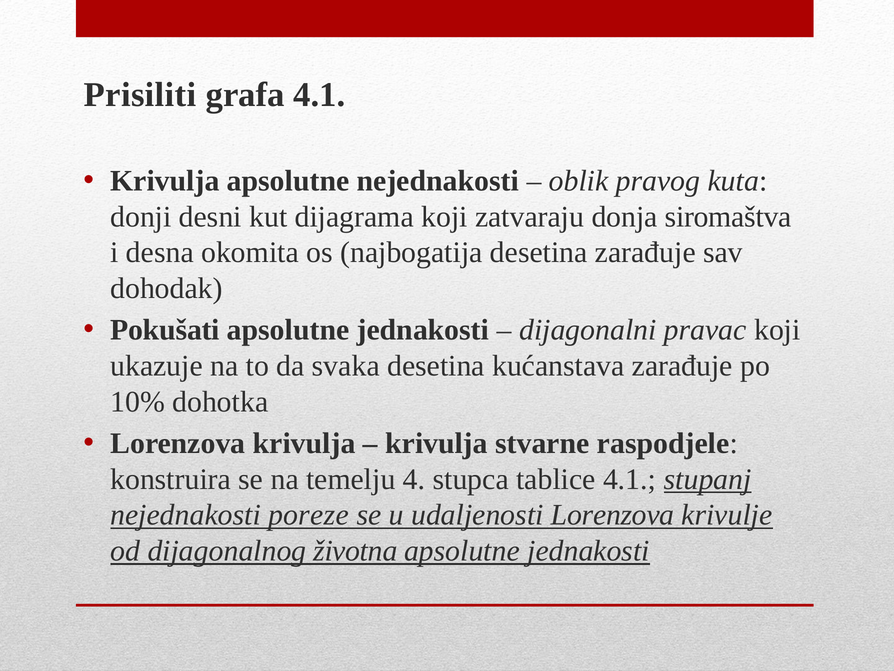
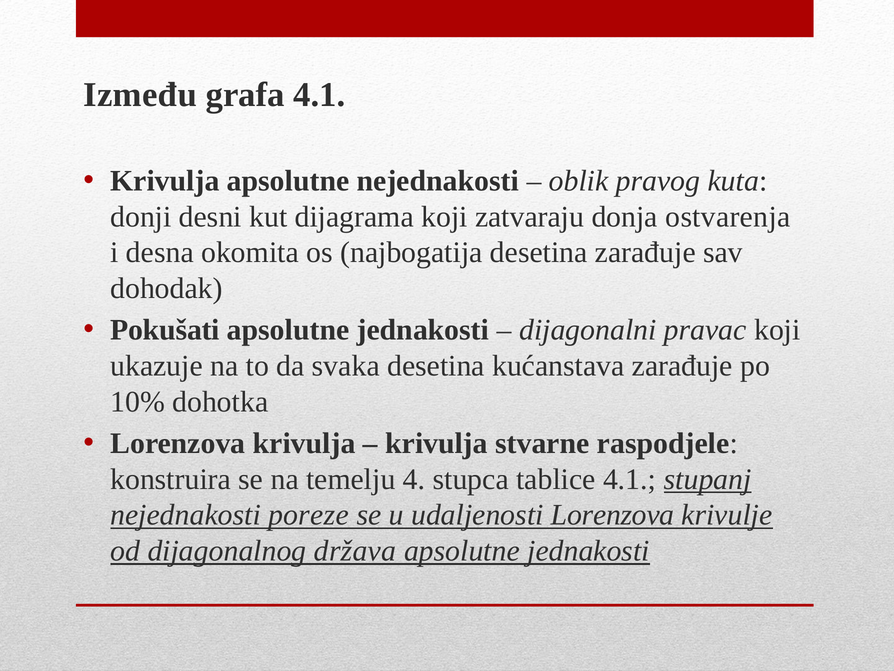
Prisiliti: Prisiliti -> Između (140, 95)
siromaštva: siromaštva -> ostvarenja (728, 217)
životna: životna -> država (355, 550)
